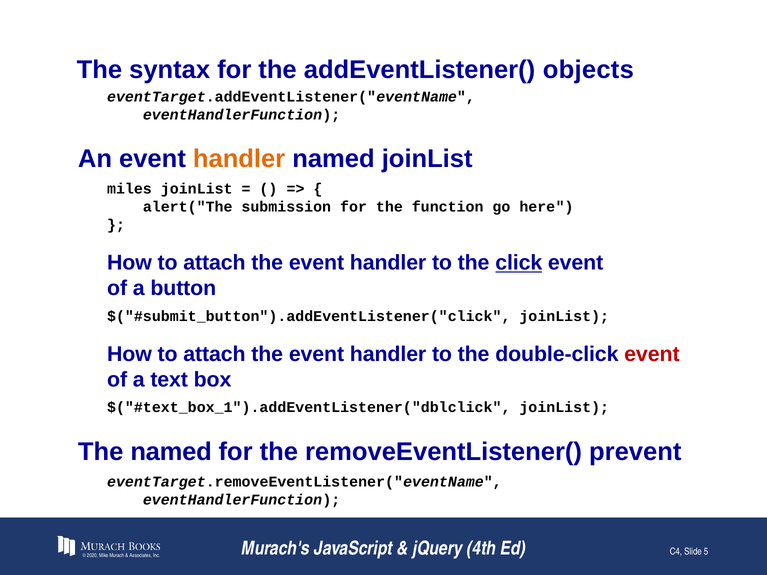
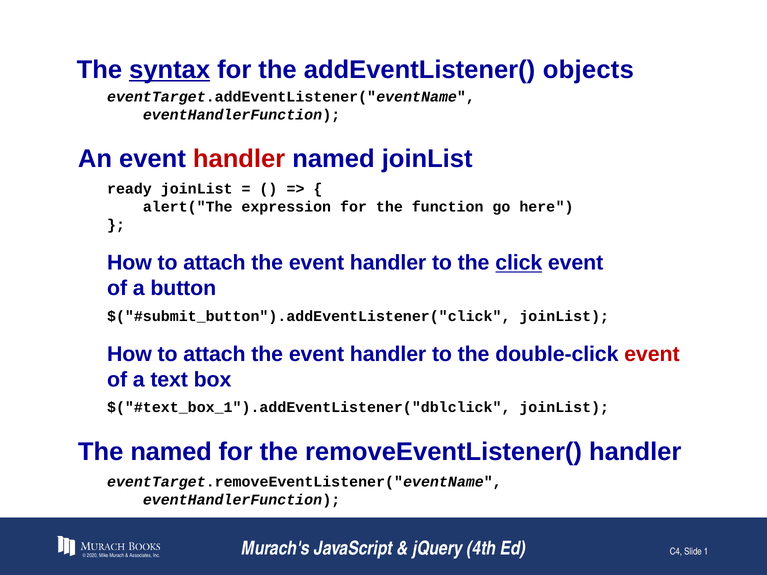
syntax underline: none -> present (170, 70)
handler colour: orange -> red (239, 159)
miles: miles -> ready (129, 189)
submission: submission -> expression (286, 207)
removeEventListener( prevent: prevent -> handler (635, 452)
5: 5 -> 1 (706, 552)
